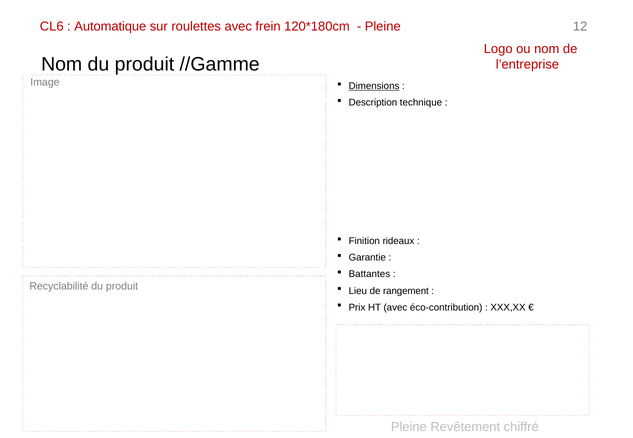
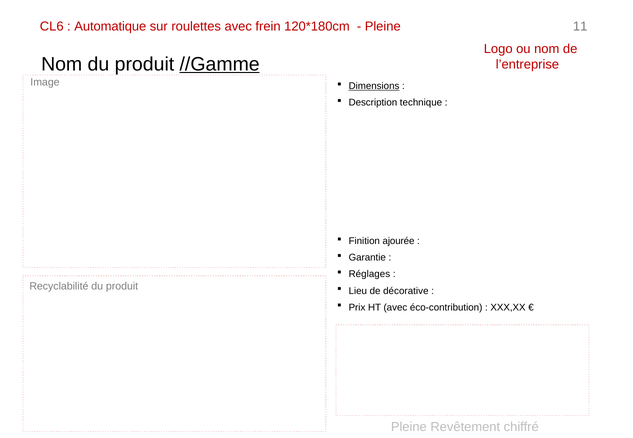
12: 12 -> 11 (580, 27)
//Gamme underline: none -> present (220, 64)
rideaux: rideaux -> ajourée (399, 241)
Battantes: Battantes -> Réglages (369, 274)
rangement: rangement -> décorative (406, 291)
